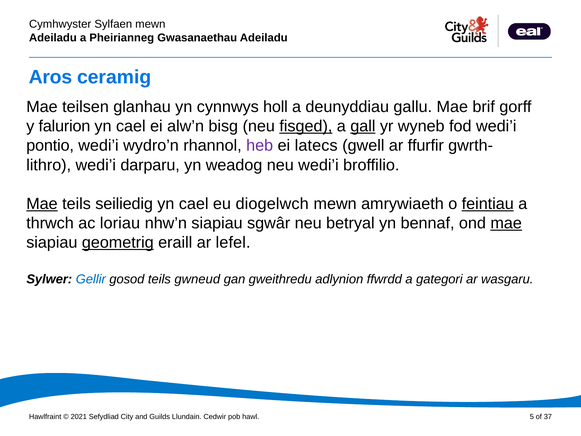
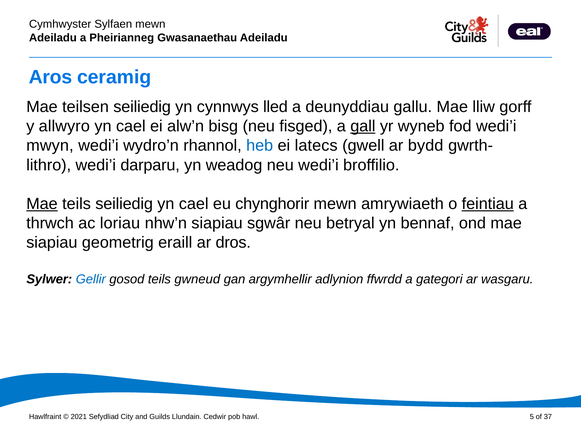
teilsen glanhau: glanhau -> seiliedig (142, 107)
holl: holl -> lled (275, 107)
brif: brif -> lliw (484, 107)
falurion: falurion -> allwyro (64, 126)
fisged underline: present -> none (306, 126)
pontio: pontio -> mwyn (50, 146)
heb colour: purple -> blue (260, 146)
ffurfir: ffurfir -> bydd (426, 146)
diogelwch: diogelwch -> chynghorir (272, 204)
mae underline: present -> none (506, 223)
geometrig underline: present -> none (118, 242)
lefel: lefel -> dros (233, 242)
gweithredu: gweithredu -> argymhellir (280, 279)
